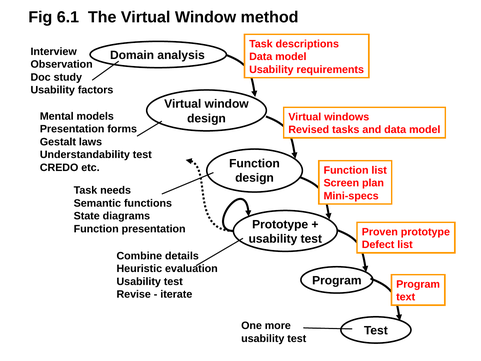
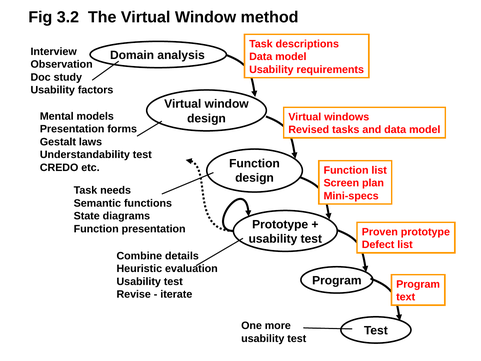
6.1: 6.1 -> 3.2 (68, 17)
